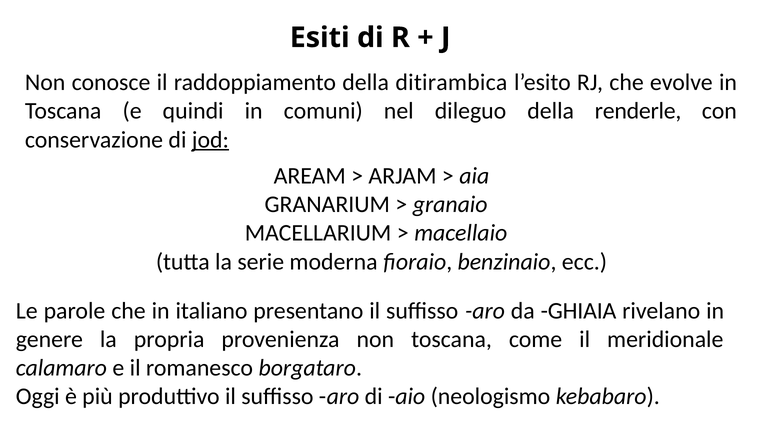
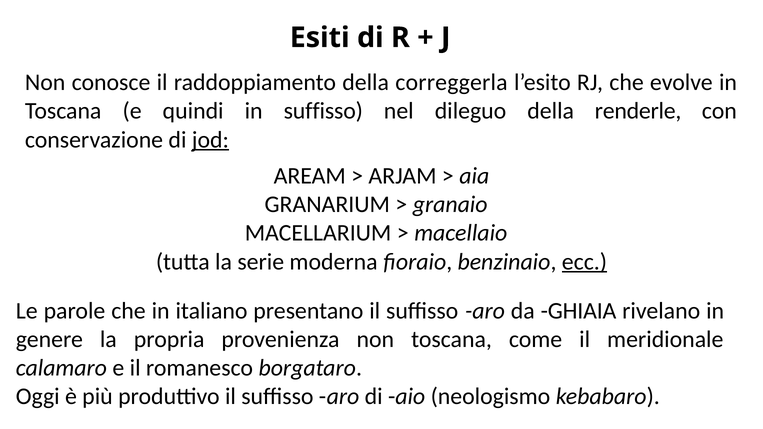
ditirambica: ditirambica -> correggerla (451, 83)
in comuni: comuni -> suffisso (323, 111)
ecc underline: none -> present (584, 262)
